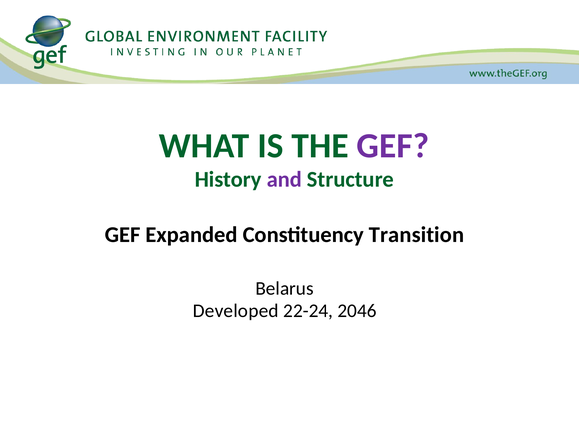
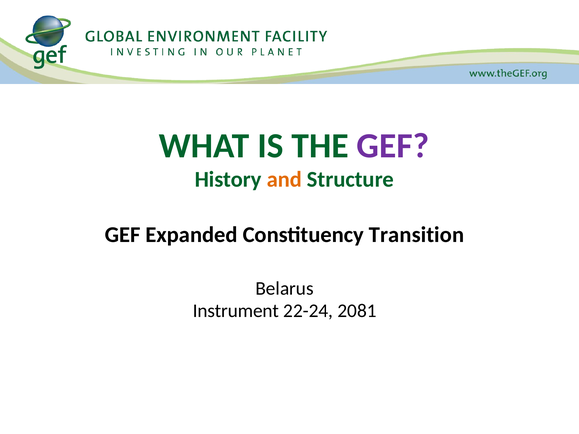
and colour: purple -> orange (284, 180)
Developed: Developed -> Instrument (236, 311)
2046: 2046 -> 2081 (357, 311)
